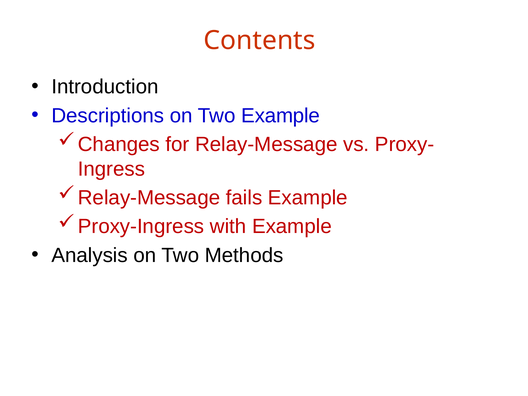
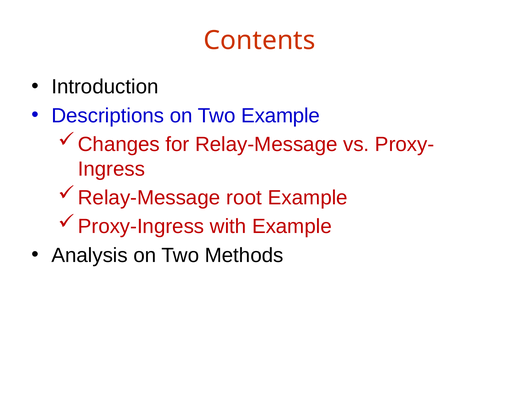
fails: fails -> root (244, 198)
